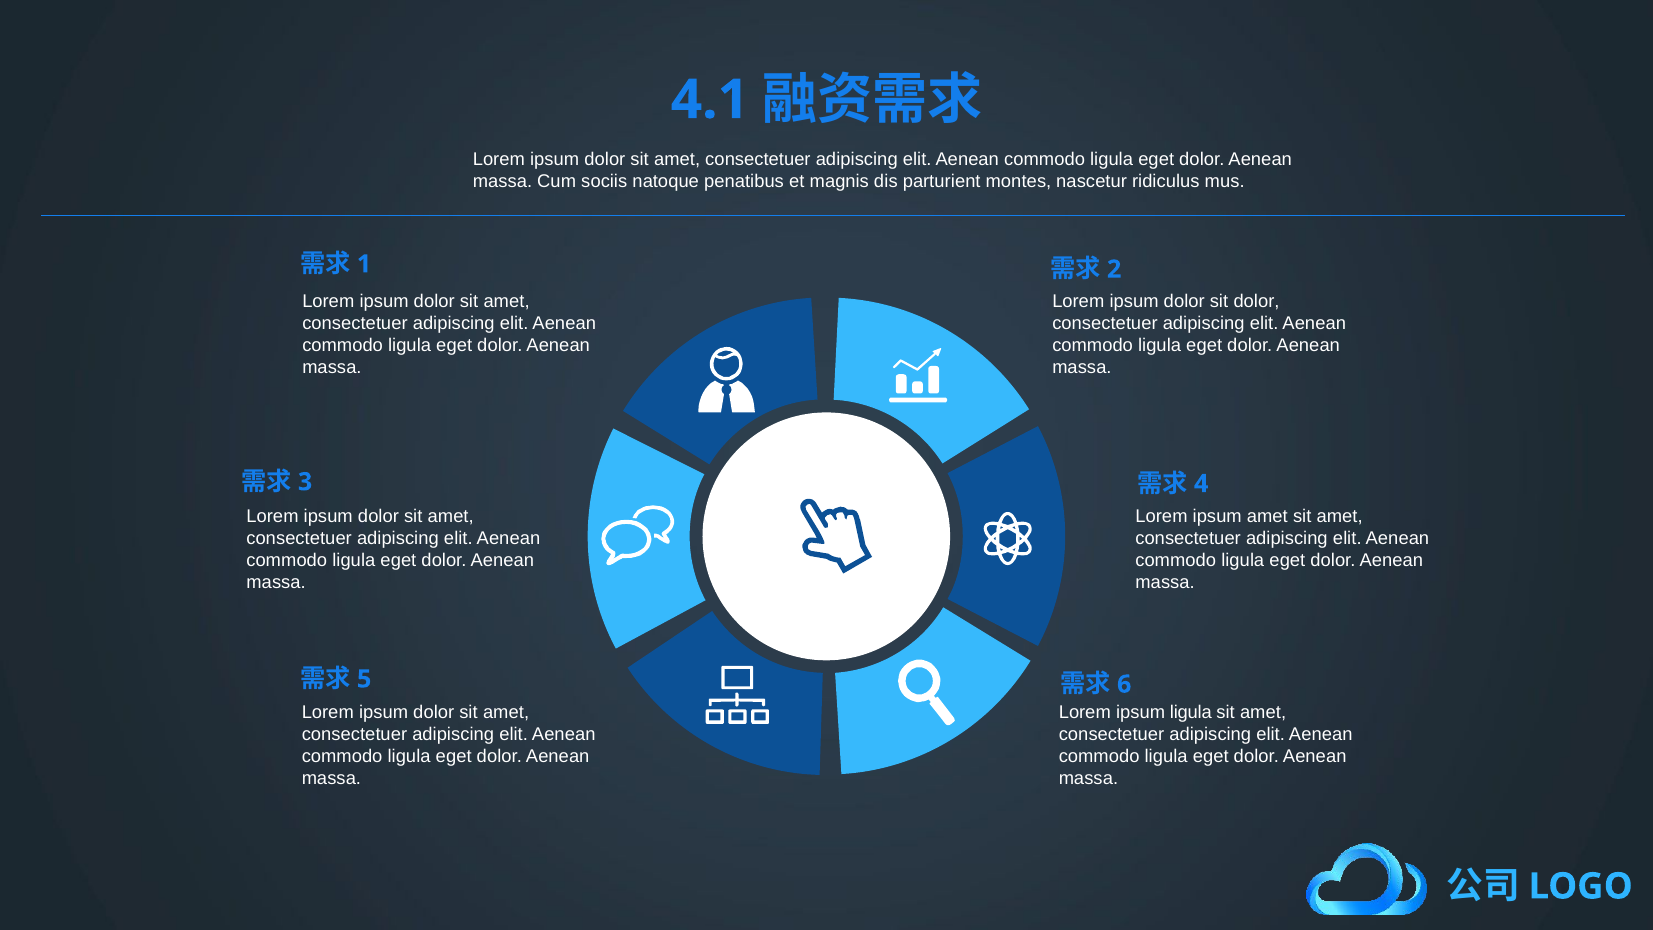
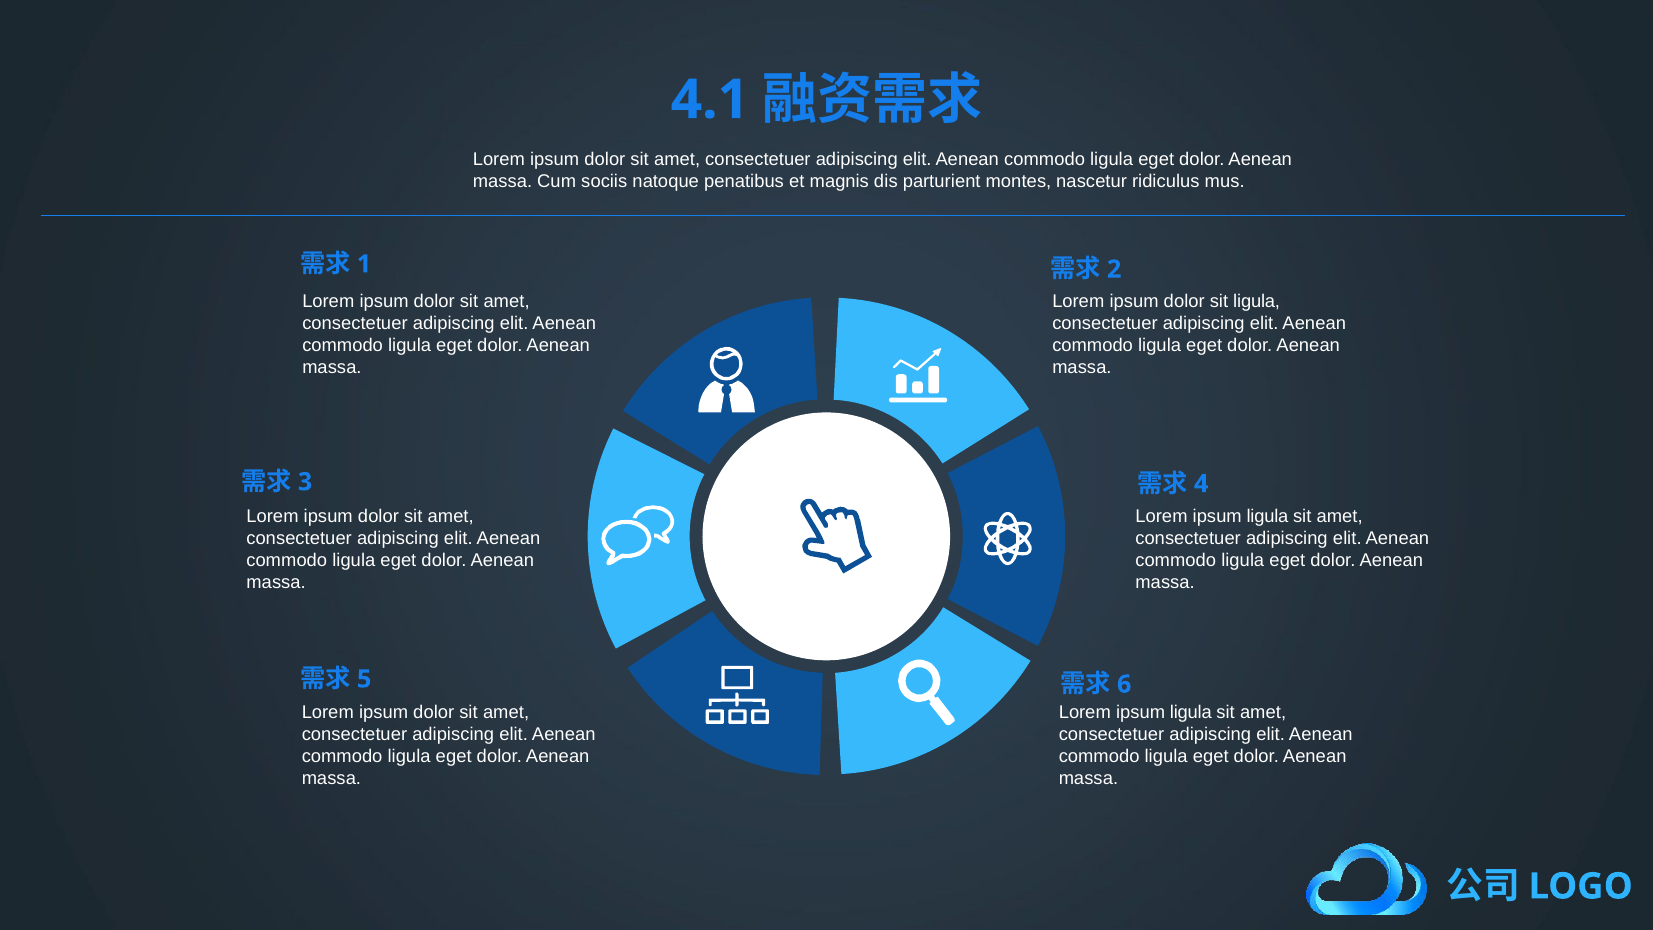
sit dolor: dolor -> ligula (1257, 301)
amet: amet -> ligula (1267, 516)
